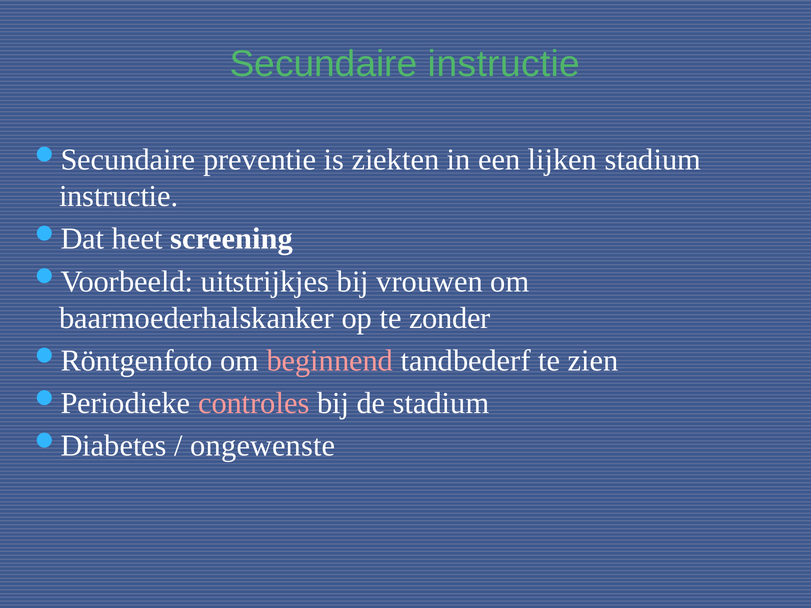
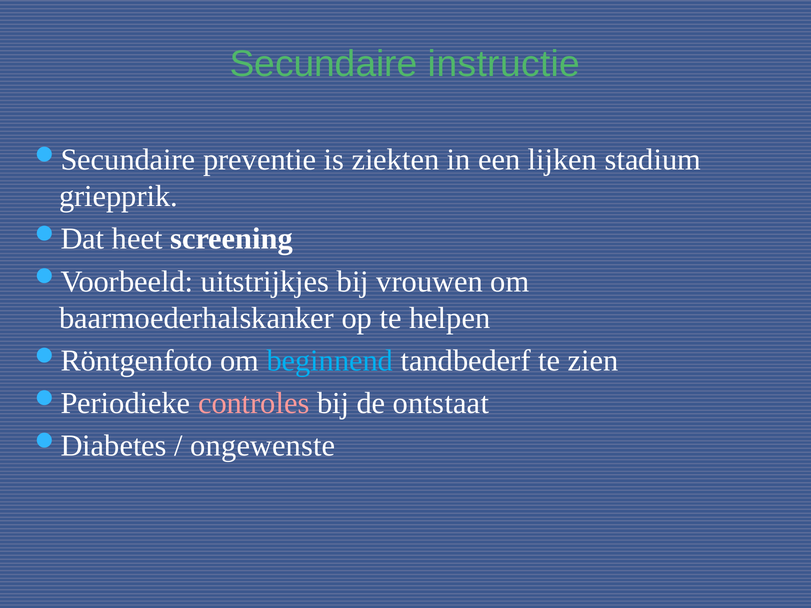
instructie: instructie -> griepprik (119, 196)
zonder: zonder -> helpen (450, 318)
beginnend colour: pink -> light blue (330, 361)
de stadium: stadium -> ontstaat (441, 403)
